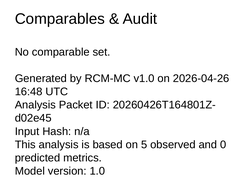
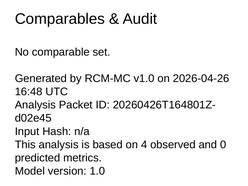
5: 5 -> 4 (144, 145)
